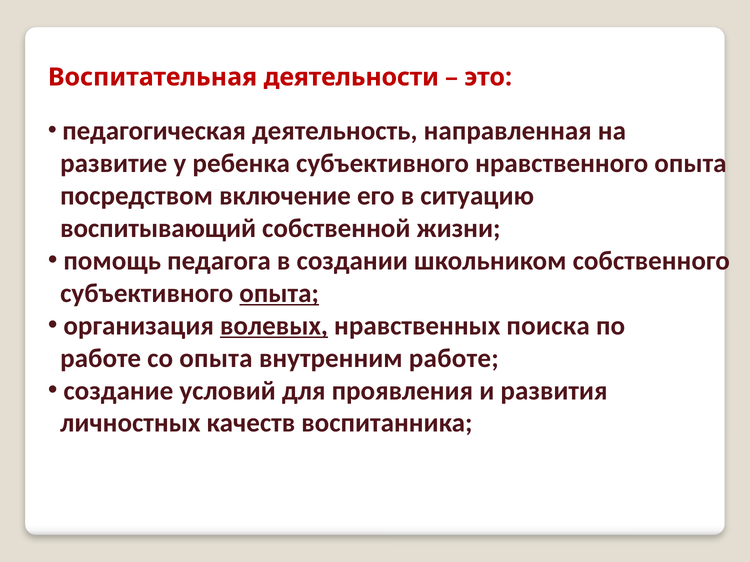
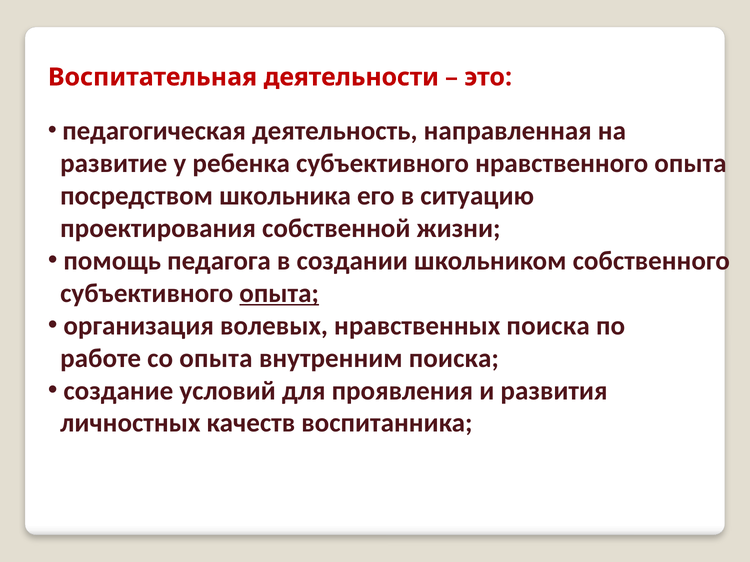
включение: включение -> школьника (285, 196)
воспитывающий: воспитывающий -> проектирования (158, 229)
волевых underline: present -> none (274, 326)
внутренним работе: работе -> поиска (454, 358)
